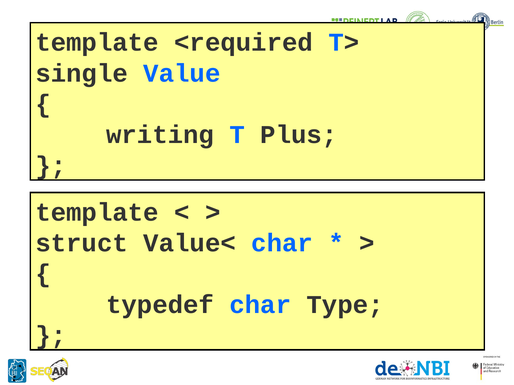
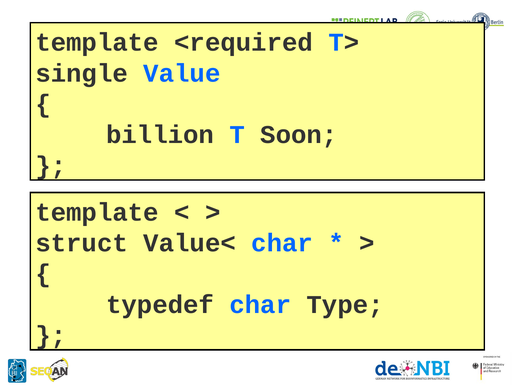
writing: writing -> billion (160, 135)
Plus: Plus -> Soon (299, 135)
